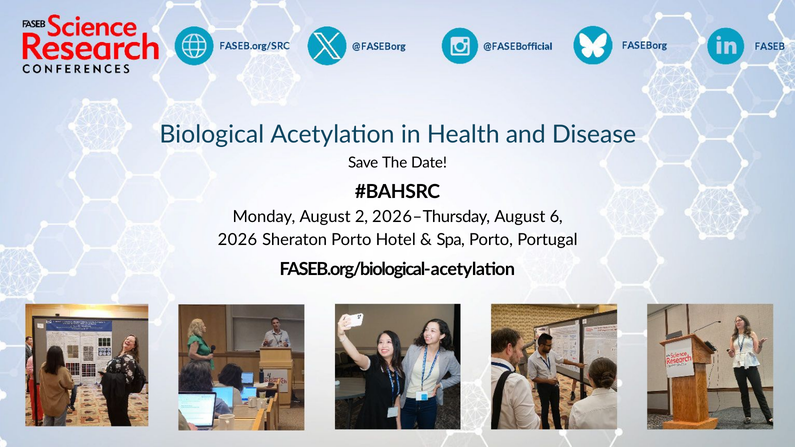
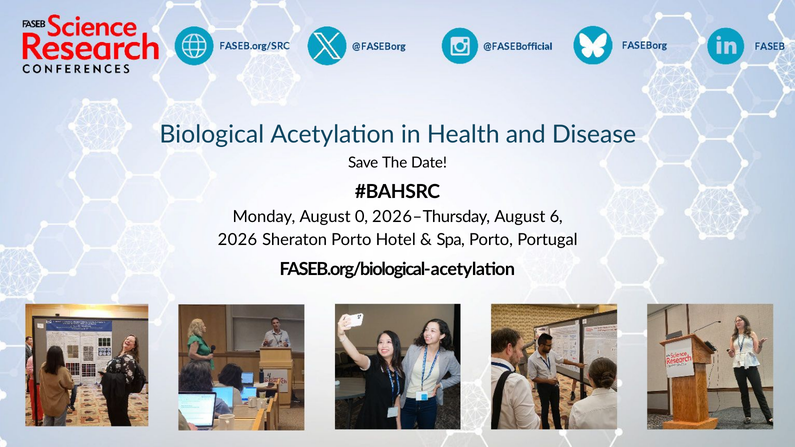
2: 2 -> 0 (361, 217)
